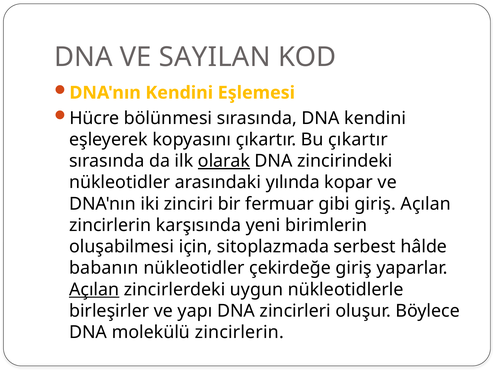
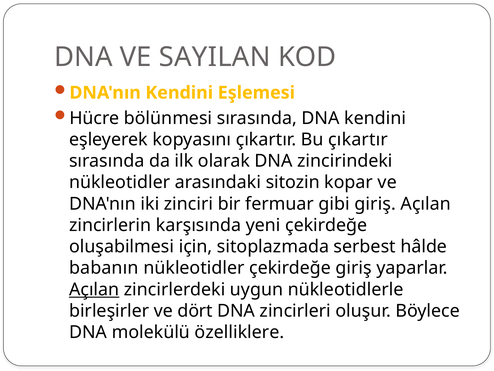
olarak underline: present -> none (224, 161)
yılında: yılında -> sitozin (293, 182)
yeni birimlerin: birimlerin -> çekirdeğe (326, 225)
yapı: yapı -> dört (195, 311)
molekülü zincirlerin: zincirlerin -> özelliklere (239, 332)
